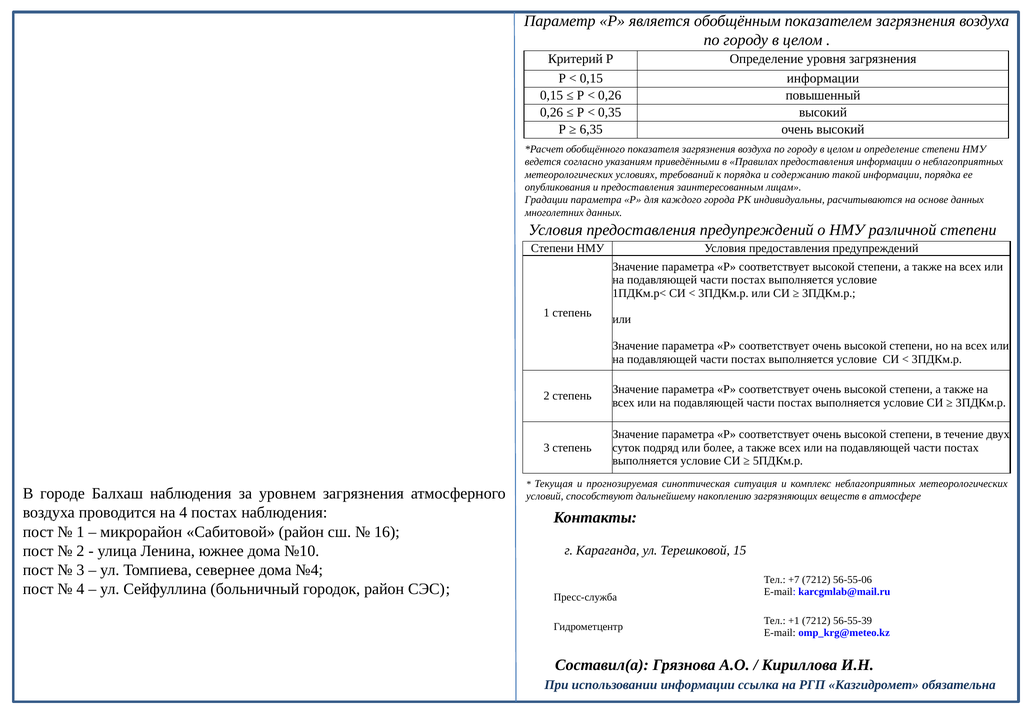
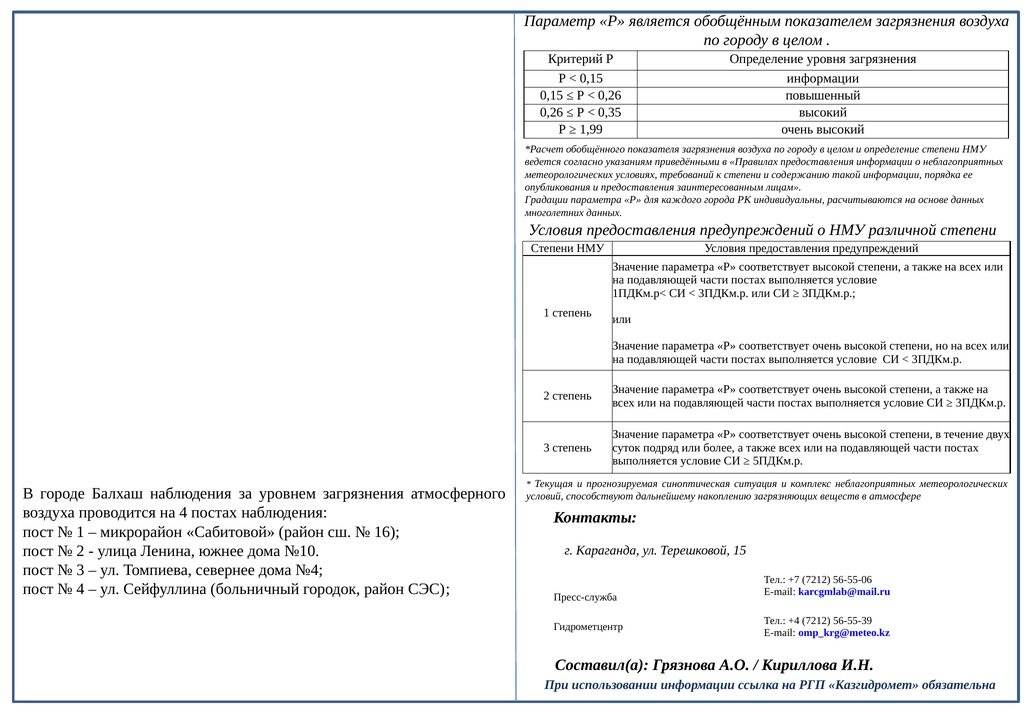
6,35: 6,35 -> 1,99 (591, 130)
к порядка: порядка -> степени (742, 175)
+1: +1 -> +4 (794, 621)
